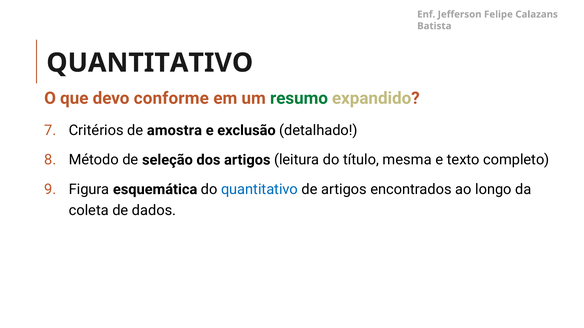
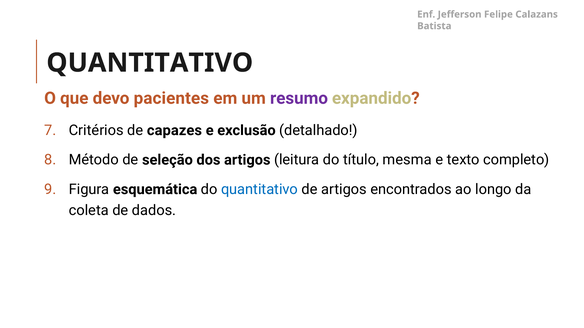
conforme: conforme -> pacientes (171, 98)
resumo colour: green -> purple (299, 98)
amostra: amostra -> capazes (174, 131)
